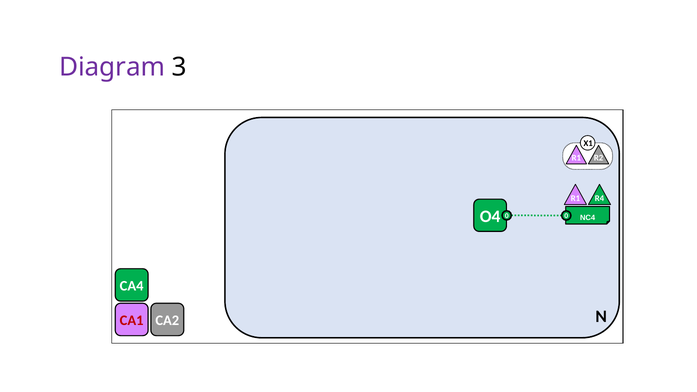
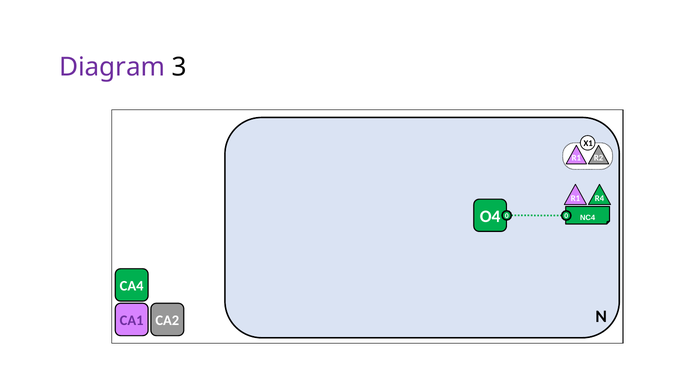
CA1 colour: red -> purple (132, 321)
